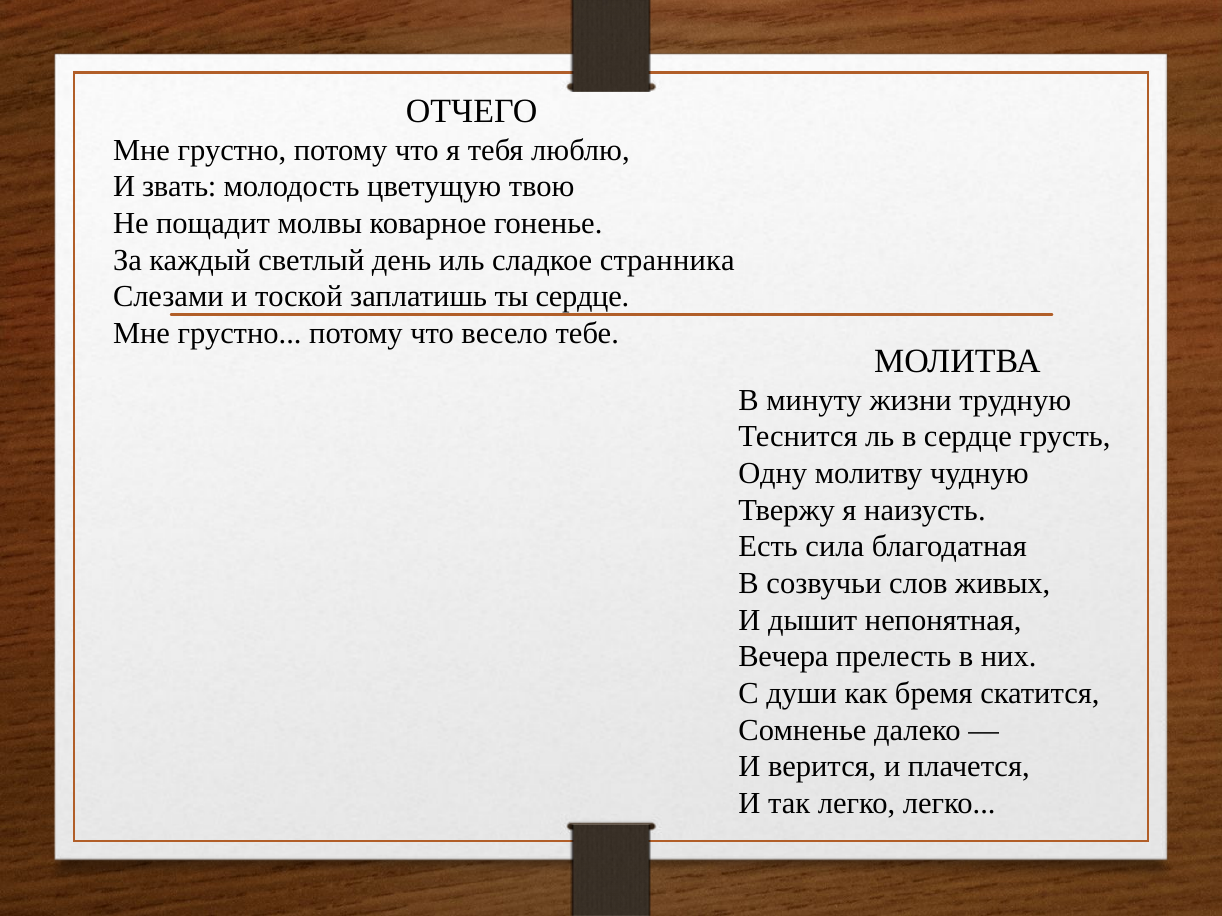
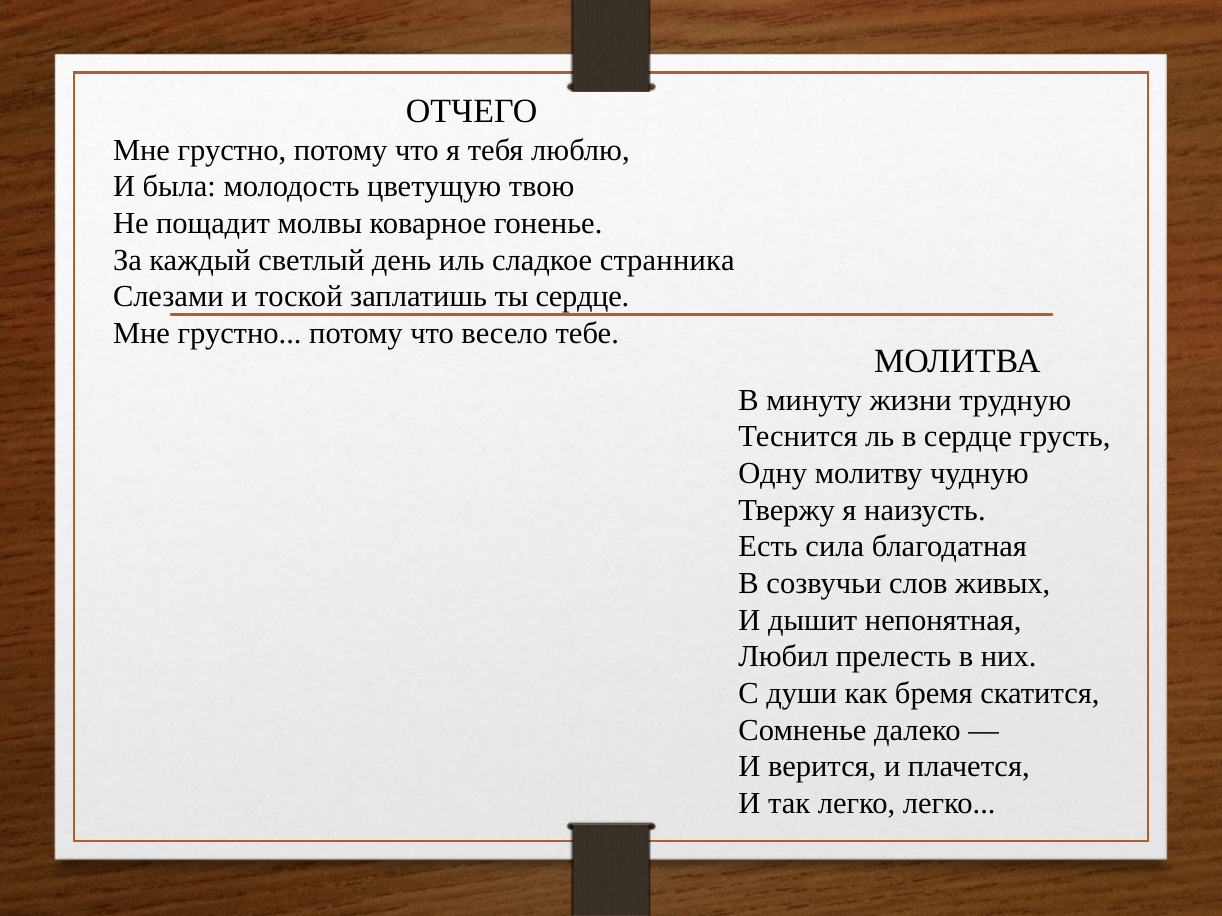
звать: звать -> была (179, 187)
Вечера: Вечера -> Любил (783, 657)
